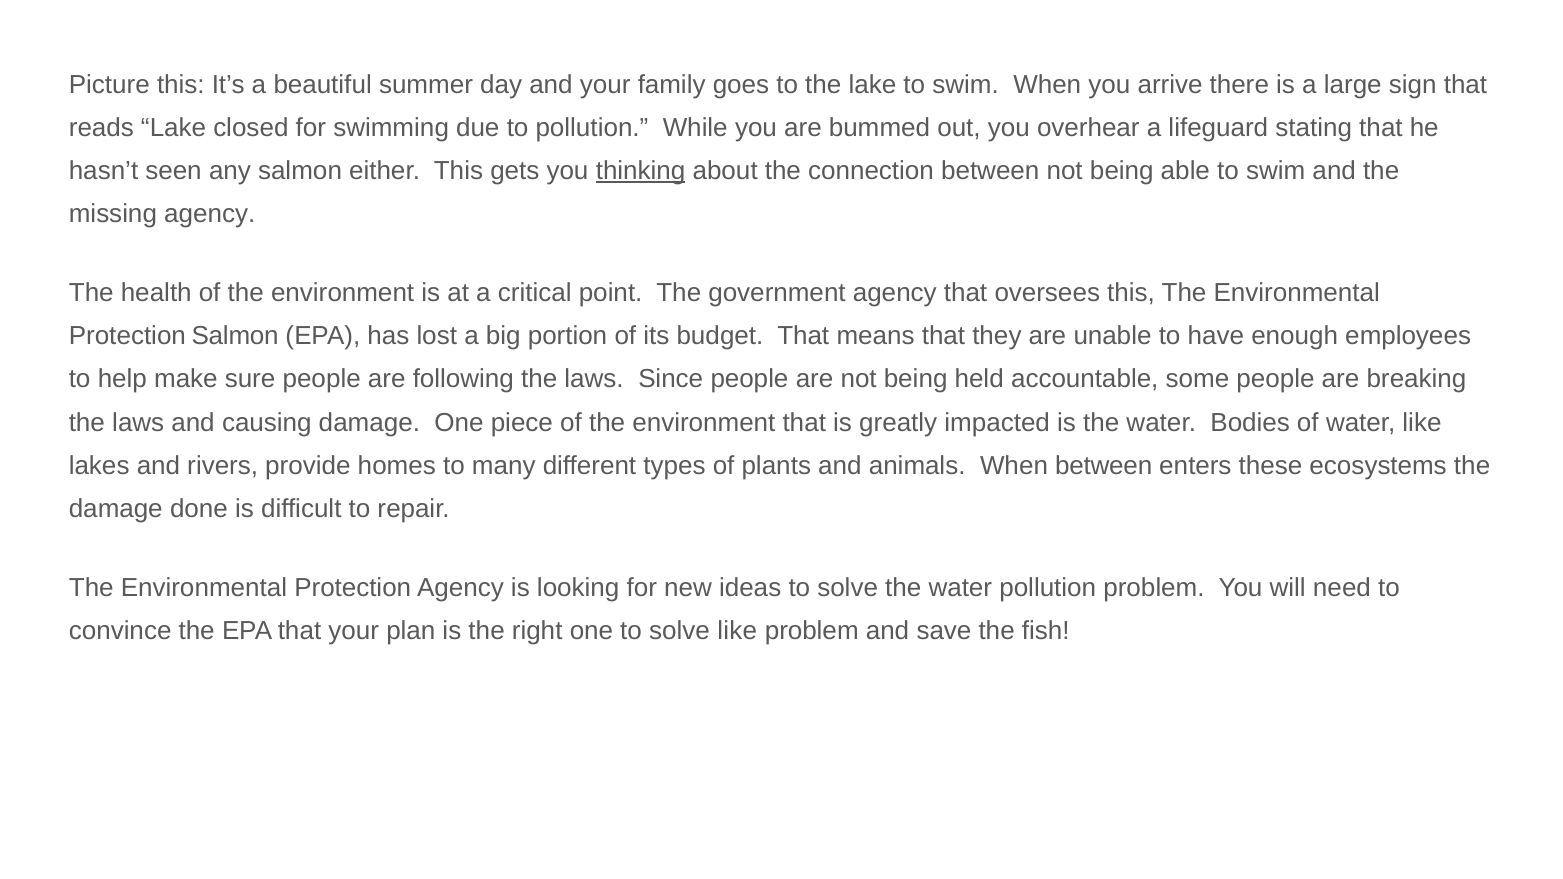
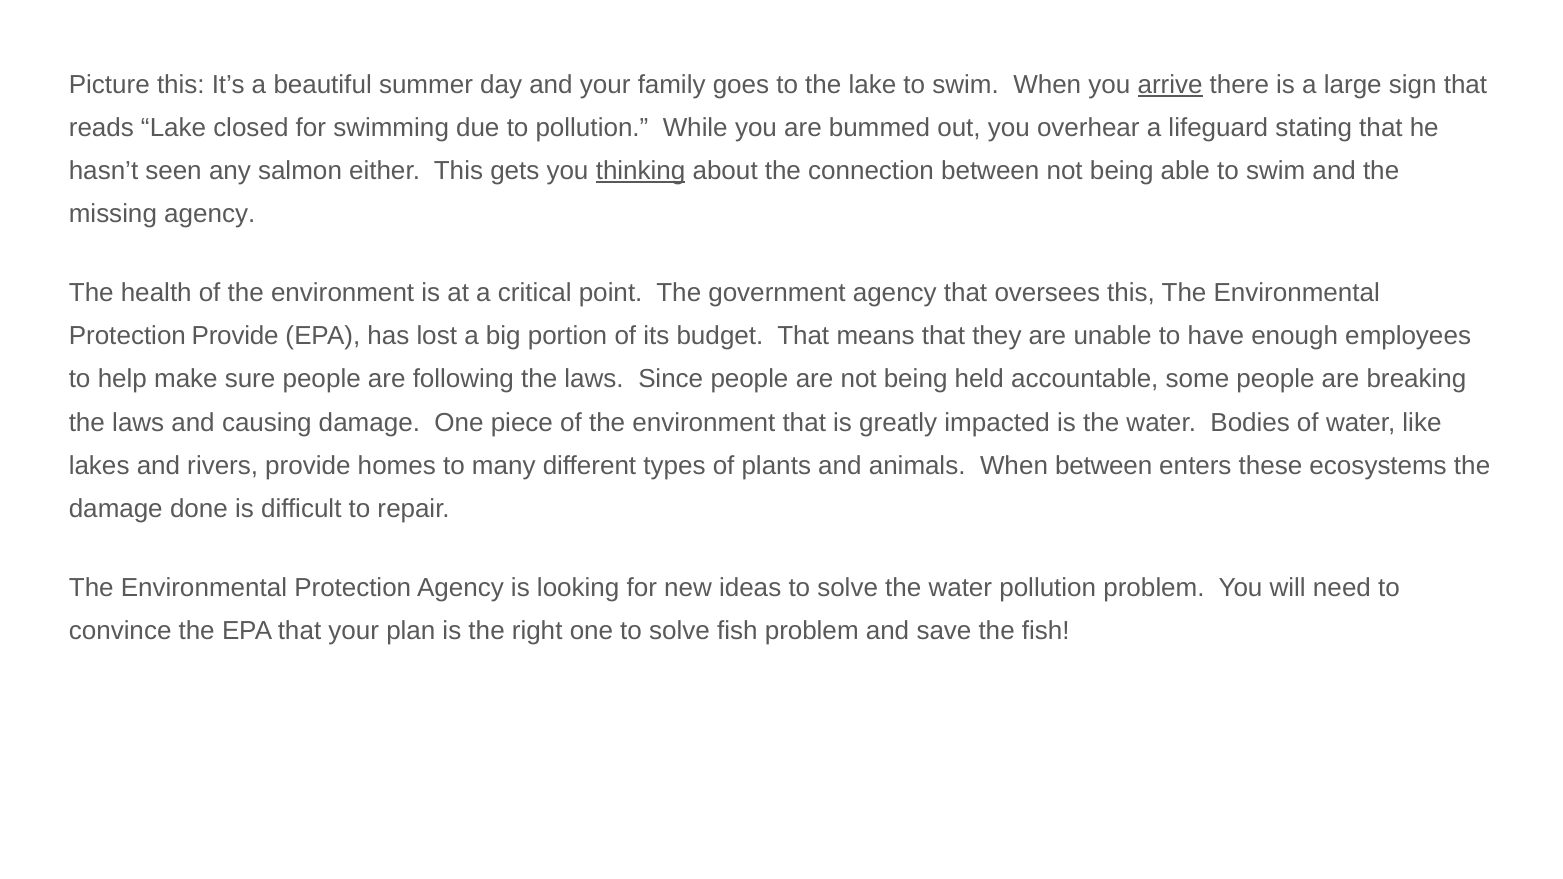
arrive underline: none -> present (1170, 85)
Protection Salmon: Salmon -> Provide (235, 336)
solve like: like -> fish (737, 631)
